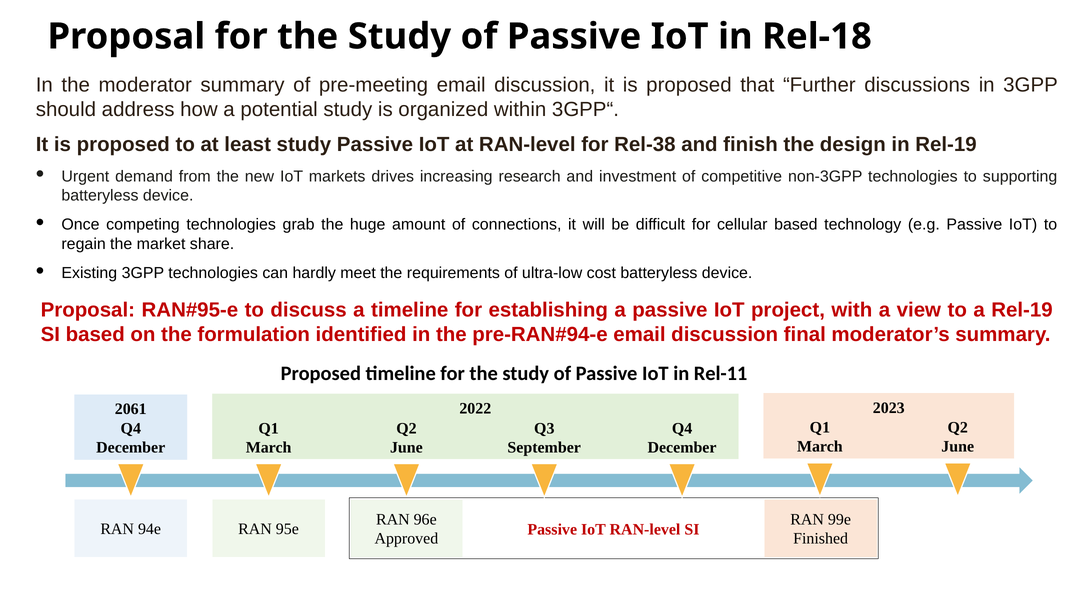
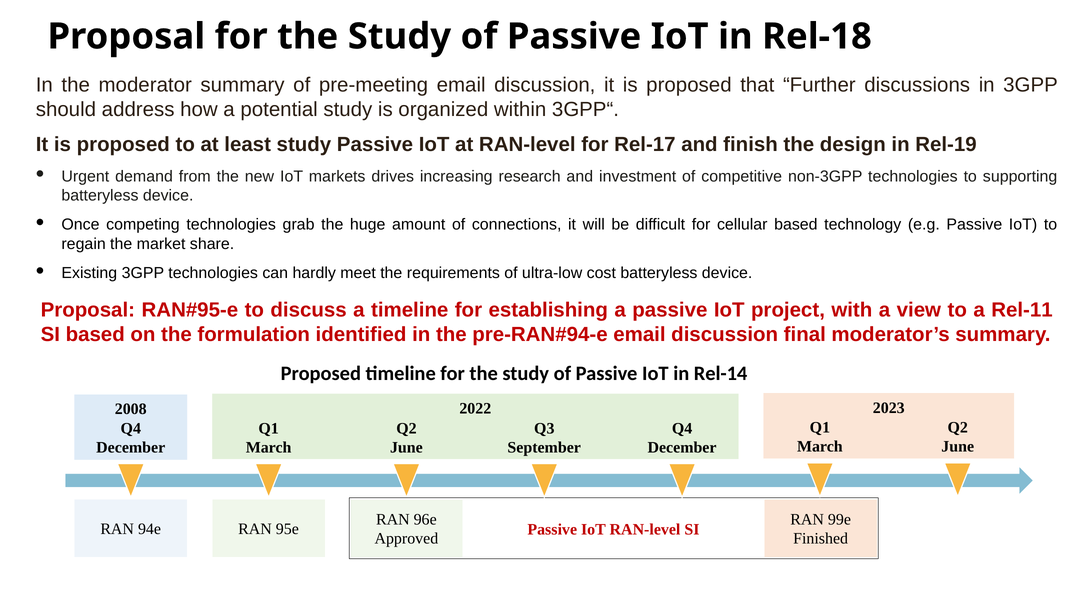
Rel-38: Rel-38 -> Rel-17 (645, 145)
a Rel-19: Rel-19 -> Rel-11 (1022, 310)
Rel-11: Rel-11 -> Rel-14 (721, 374)
2061: 2061 -> 2008 (131, 409)
